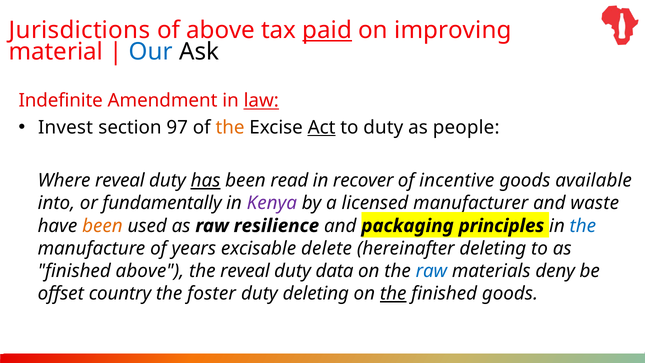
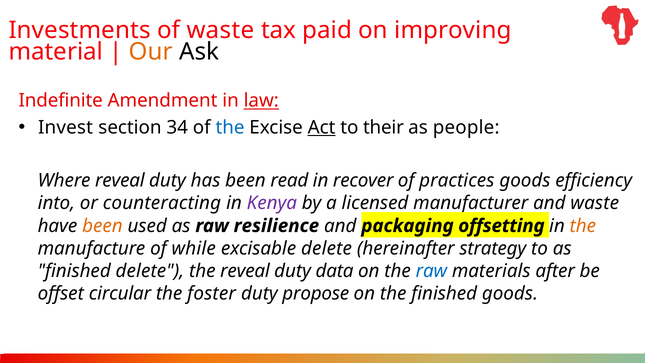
Jurisdictions: Jurisdictions -> Investments (80, 30)
of above: above -> waste (220, 30)
paid underline: present -> none (327, 30)
Our colour: blue -> orange (151, 52)
97: 97 -> 34 (177, 127)
the colour: orange -> blue (230, 127)
to duty: duty -> their (383, 127)
has underline: present -> none (206, 181)
incentive: incentive -> practices (457, 181)
available: available -> efficiency (594, 181)
fundamentally: fundamentally -> counteracting (162, 203)
principles: principles -> offsetting (501, 226)
the colour: blue -> orange (583, 226)
years: years -> while (194, 248)
hereinafter deleting: deleting -> strategy (493, 248)
finished above: above -> delete (150, 271)
deny: deny -> after (555, 271)
country: country -> circular (120, 293)
duty deleting: deleting -> propose (316, 293)
the underline: present -> none (393, 293)
